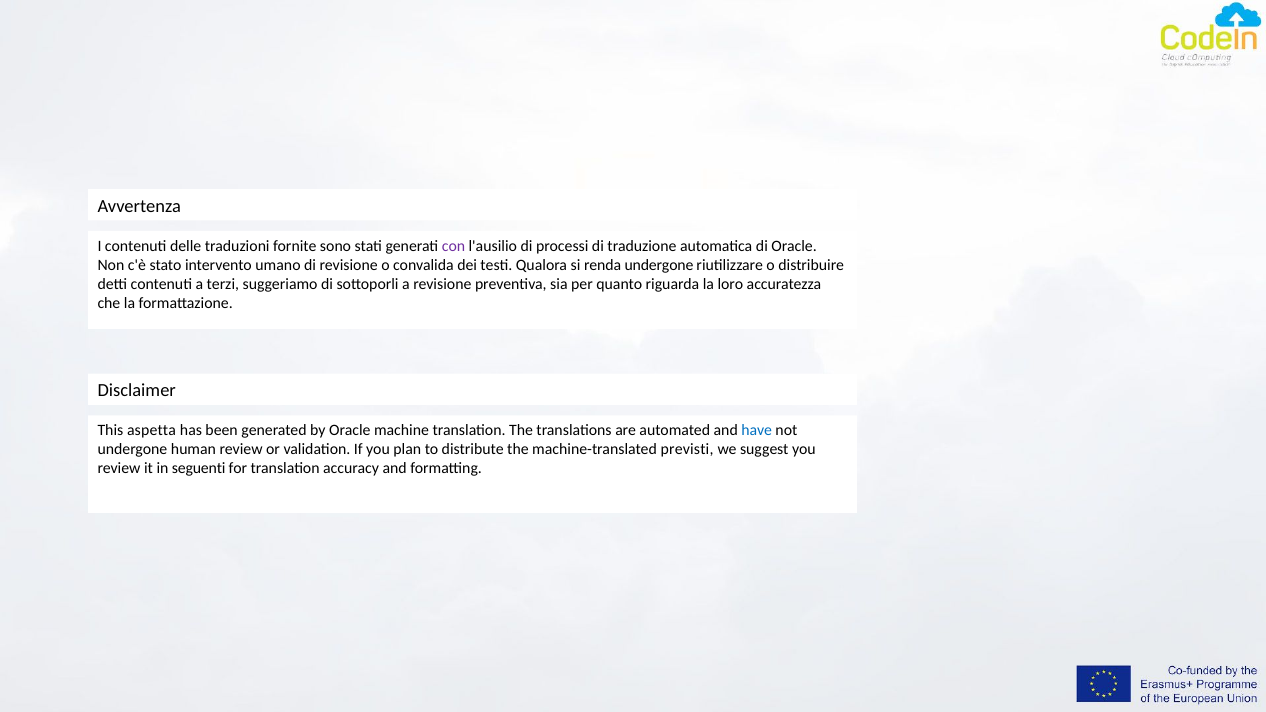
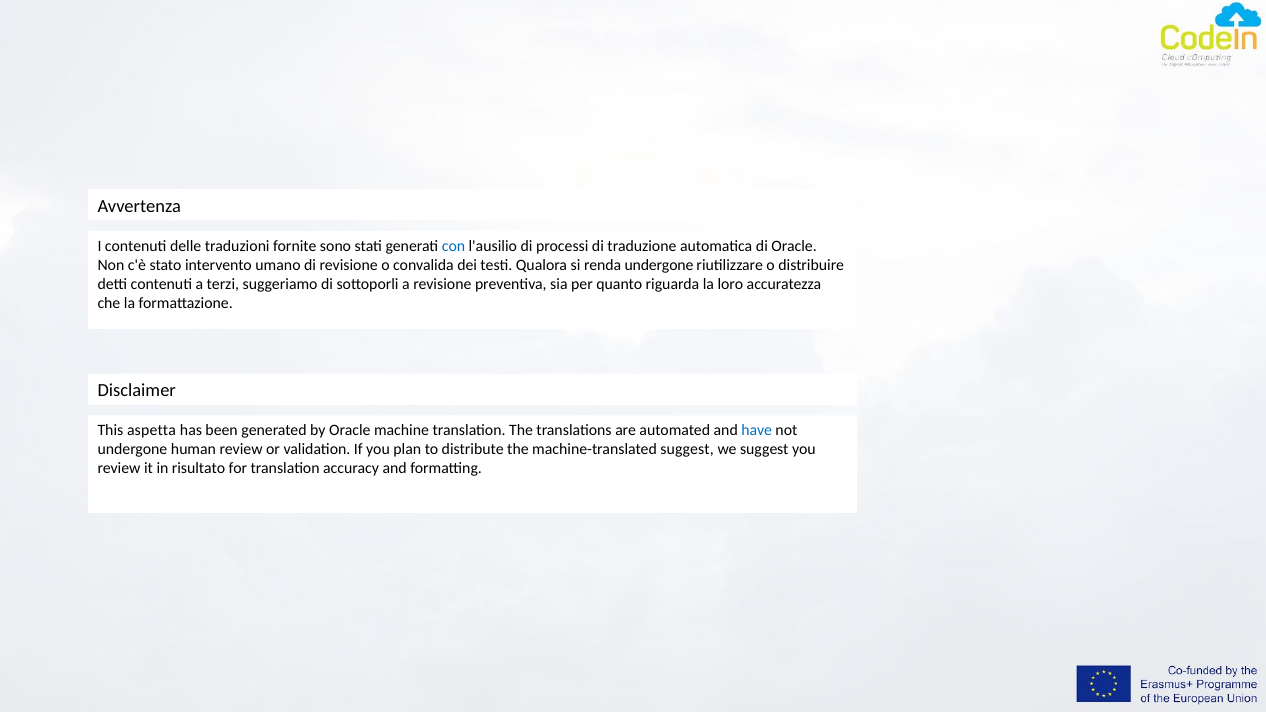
con colour: purple -> blue (454, 246)
machine-translated previsti: previsti -> suggest (687, 450)
seguenti: seguenti -> risultato (199, 469)
